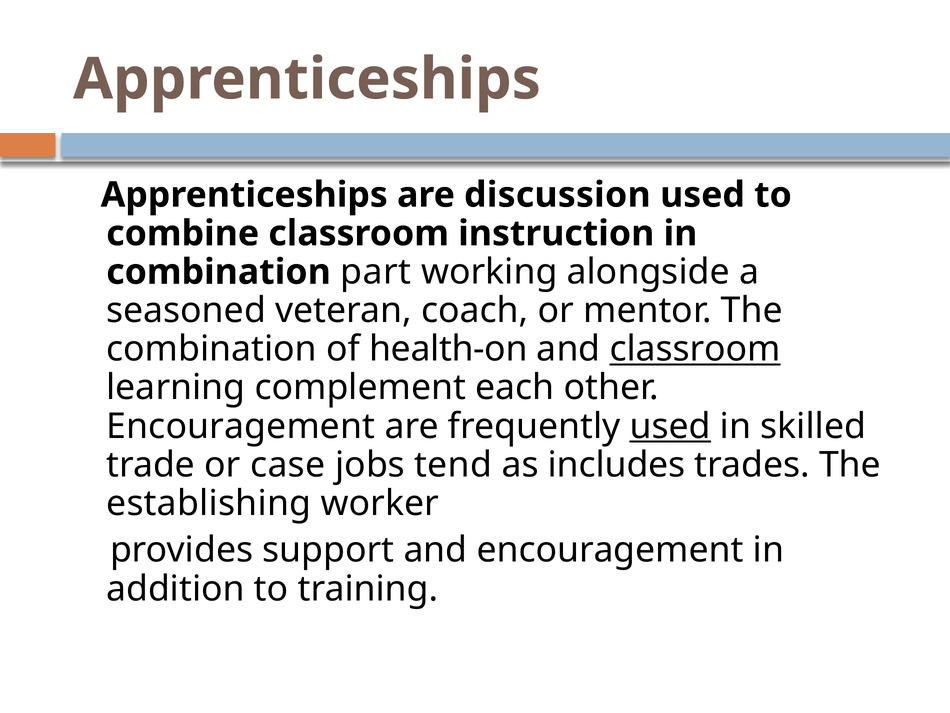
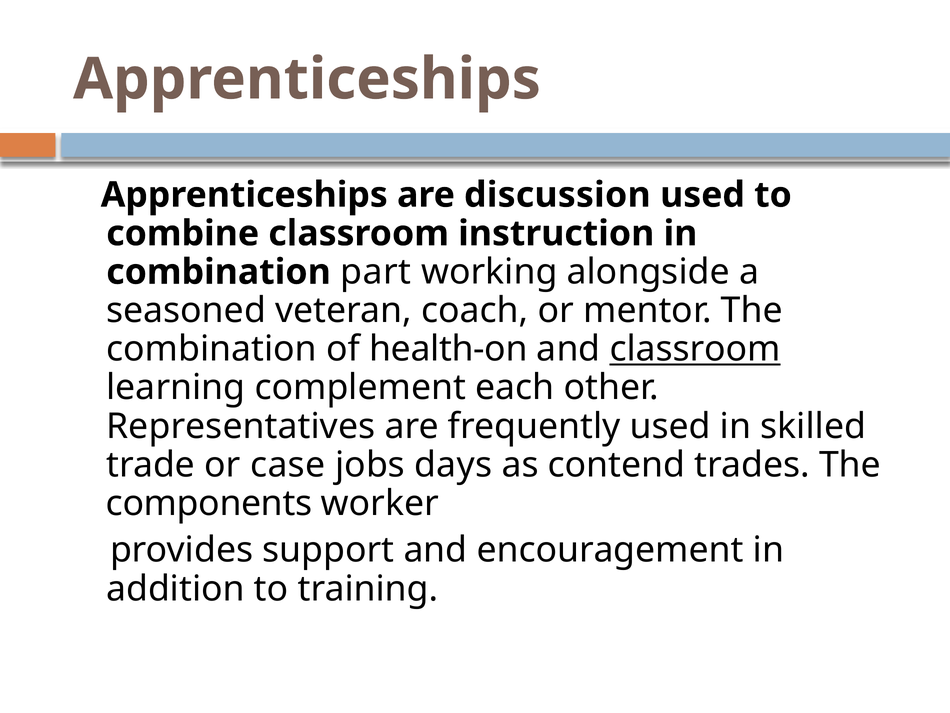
Encouragement: Encouragement -> Representatives (241, 426)
used underline: present -> none (670, 426)
tend: tend -> days (453, 464)
includes: includes -> contend (617, 464)
establishing: establishing -> components (209, 503)
